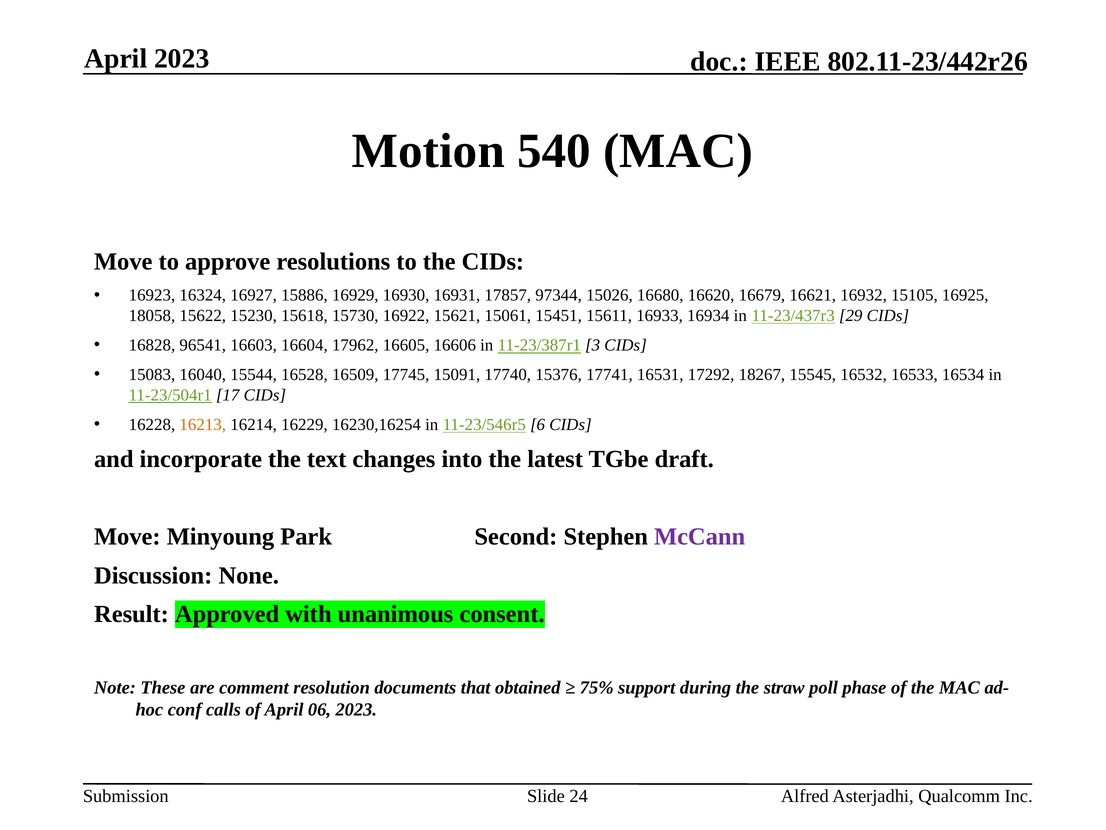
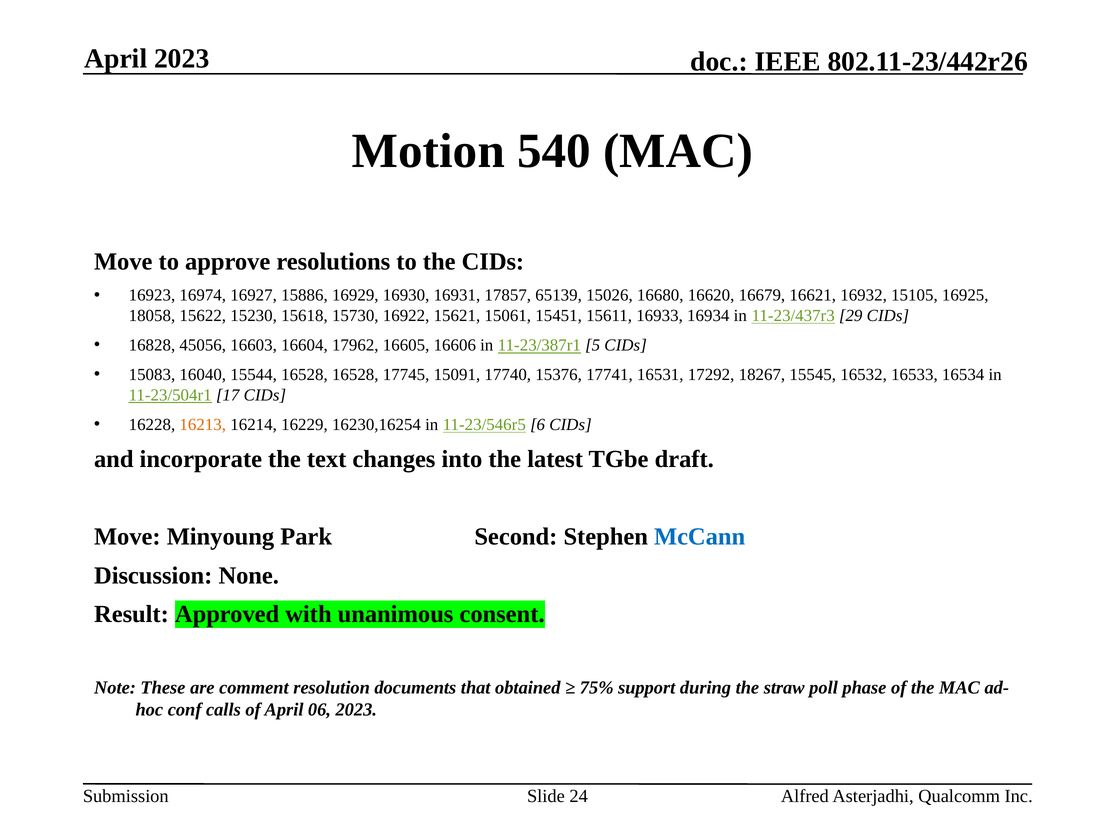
16324: 16324 -> 16974 (203, 295)
97344: 97344 -> 65139 (559, 295)
96541: 96541 -> 45056 (203, 345)
3: 3 -> 5 (593, 345)
16528 16509: 16509 -> 16528 (355, 375)
McCann colour: purple -> blue (700, 536)
